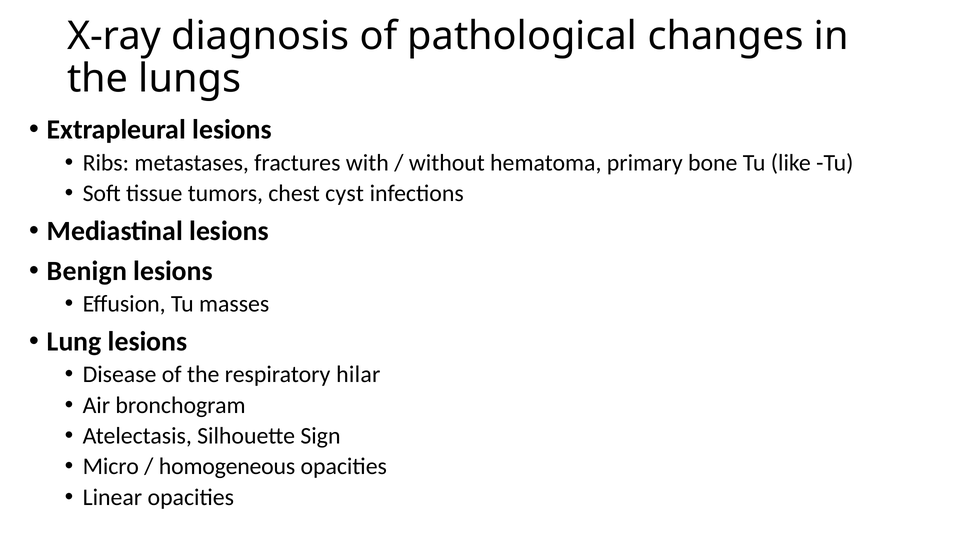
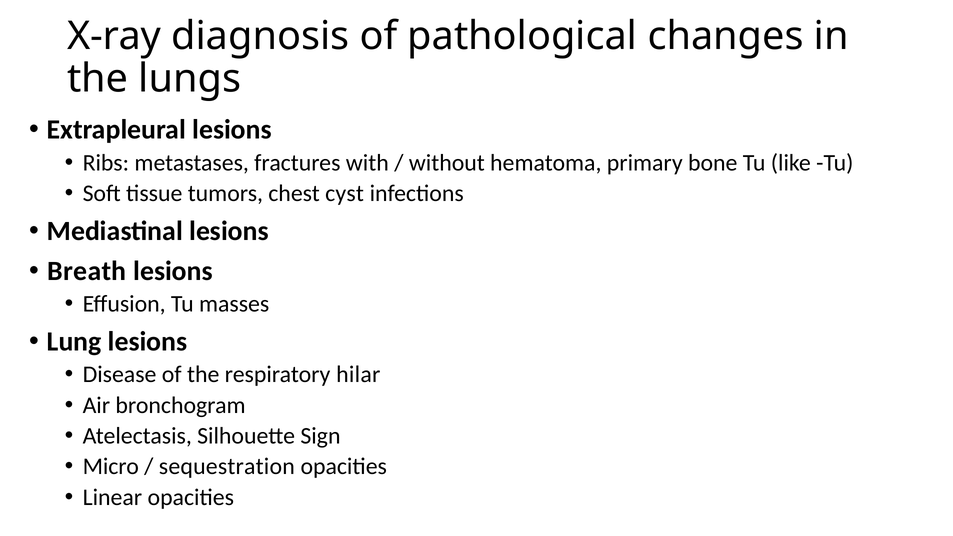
Benign: Benign -> Breath (87, 271)
homogeneous: homogeneous -> sequestration (227, 467)
